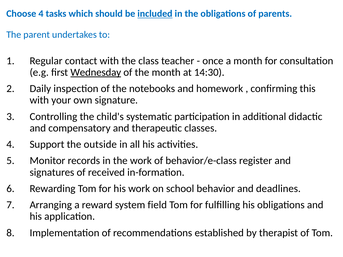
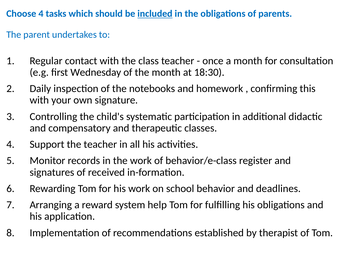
Wednesday underline: present -> none (96, 72)
14:30: 14:30 -> 18:30 (209, 72)
the outside: outside -> teacher (100, 144)
field: field -> help (157, 205)
